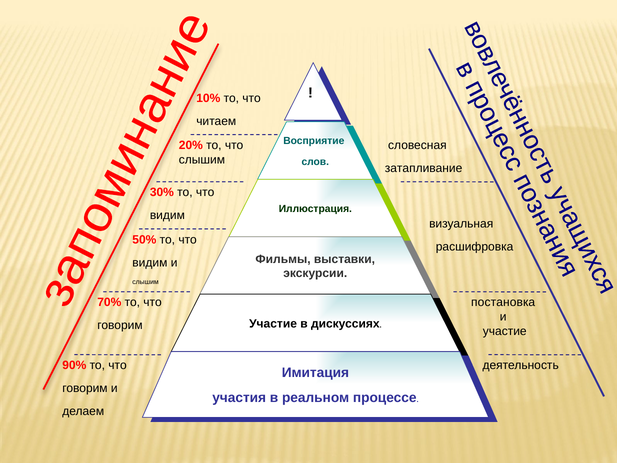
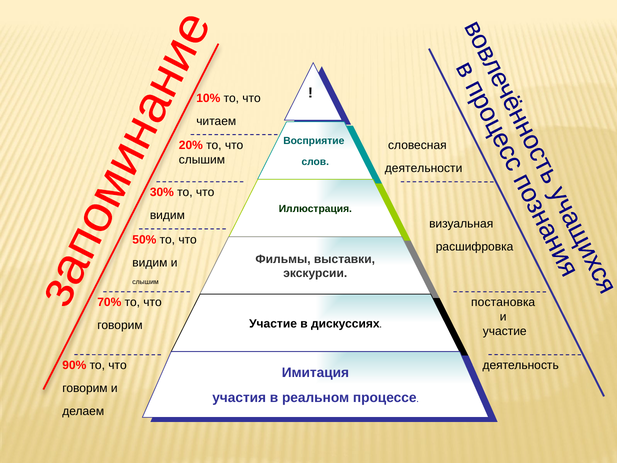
затапливание: затапливание -> деятельности (424, 168)
